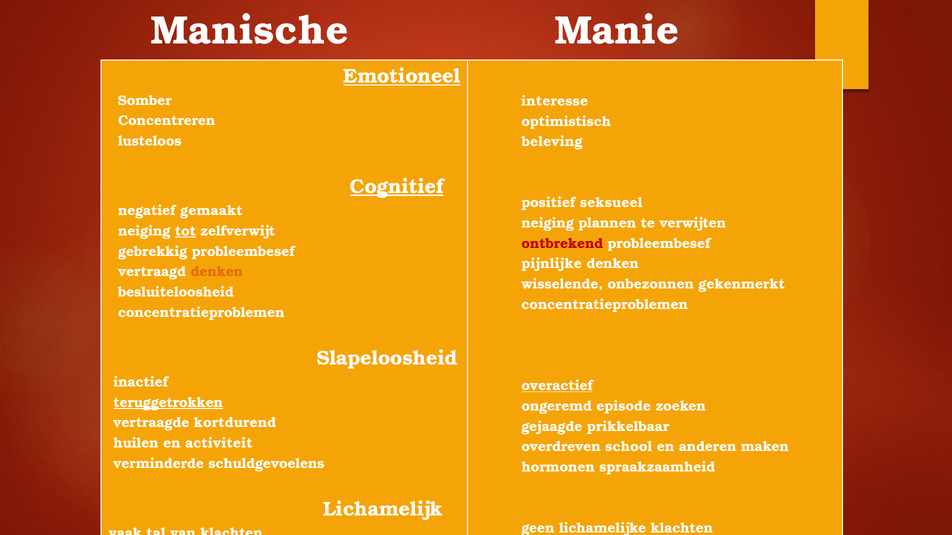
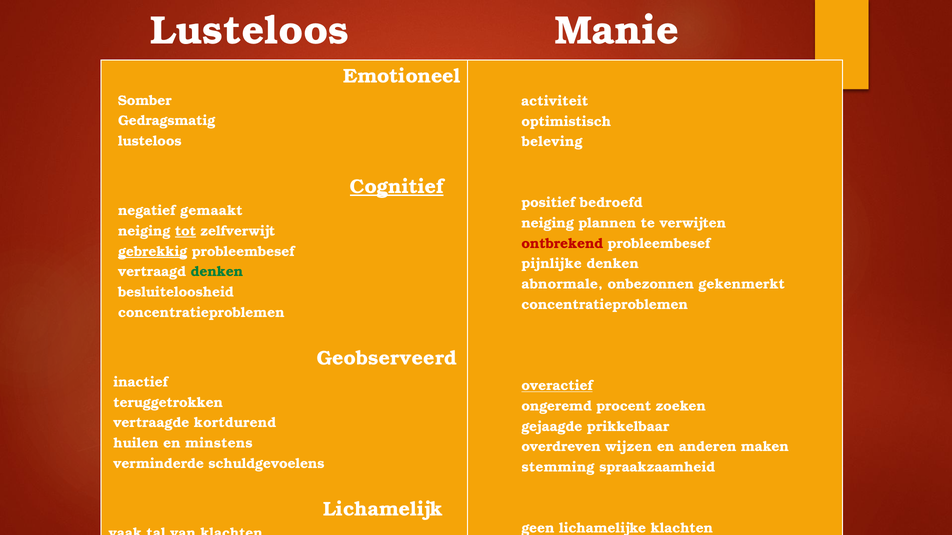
Manische: Manische -> Lusteloos (250, 31)
Emotioneel underline: present -> none (402, 76)
interesse: interesse -> activiteit (555, 101)
Concentreren: Concentreren -> Gedragsmatig (167, 121)
seksueel: seksueel -> bedroefd (611, 203)
gebrekkig underline: none -> present (153, 252)
denken colour: orange -> green (217, 272)
wisselende: wisselende -> abnormale (562, 284)
Slapeloosheid: Slapeloosheid -> Geobserveerd (387, 358)
teruggetrokken underline: present -> none (168, 403)
episode: episode -> procent (624, 406)
en activiteit: activiteit -> minstens (219, 444)
school: school -> wijzen (629, 447)
hormonen: hormonen -> stemming (558, 468)
